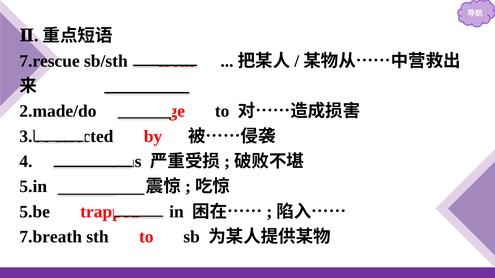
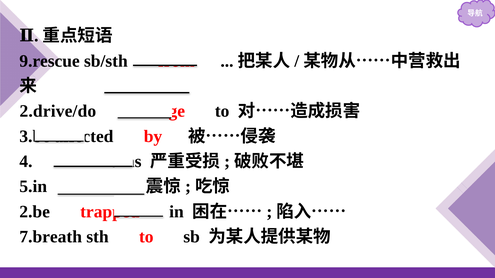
7.rescue: 7.rescue -> 9.rescue (50, 61)
2.made/do: 2.made/do -> 2.drive/do (58, 111)
5.be: 5.be -> 2.be (35, 212)
